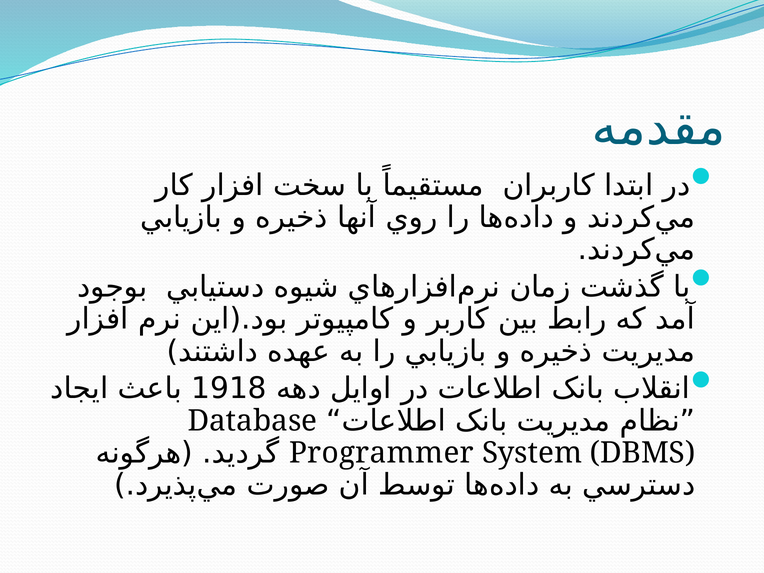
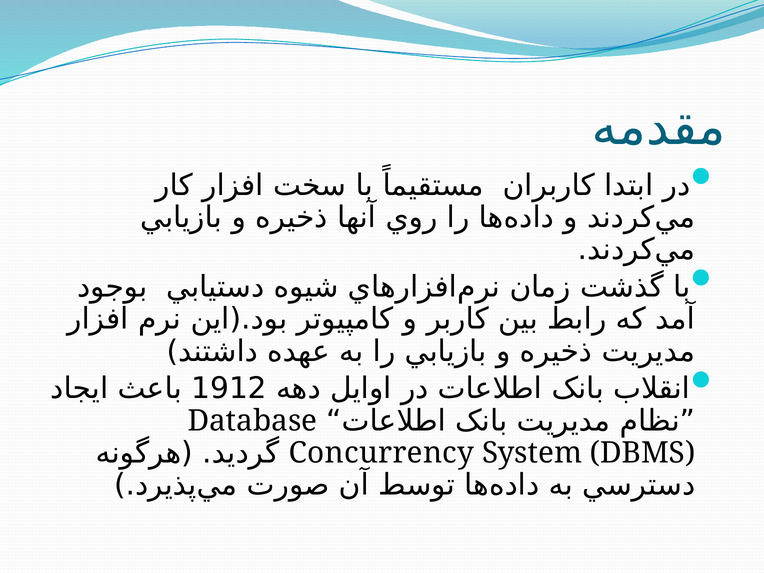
1918: 1918 -> 1912 (229, 389)
Programmer: Programmer -> Concurrency (381, 453)
